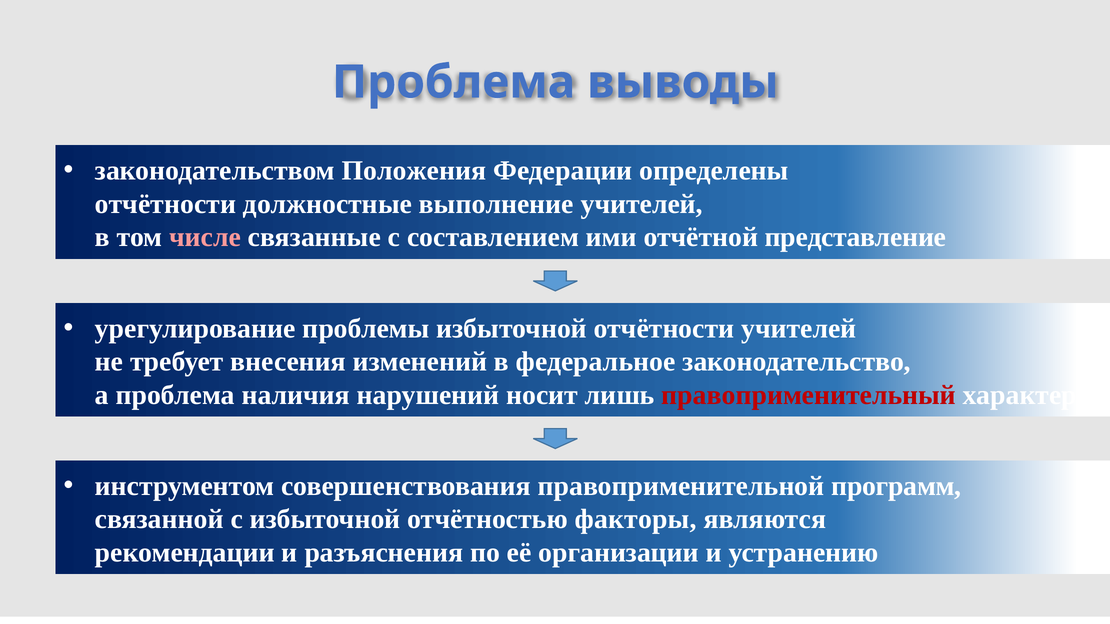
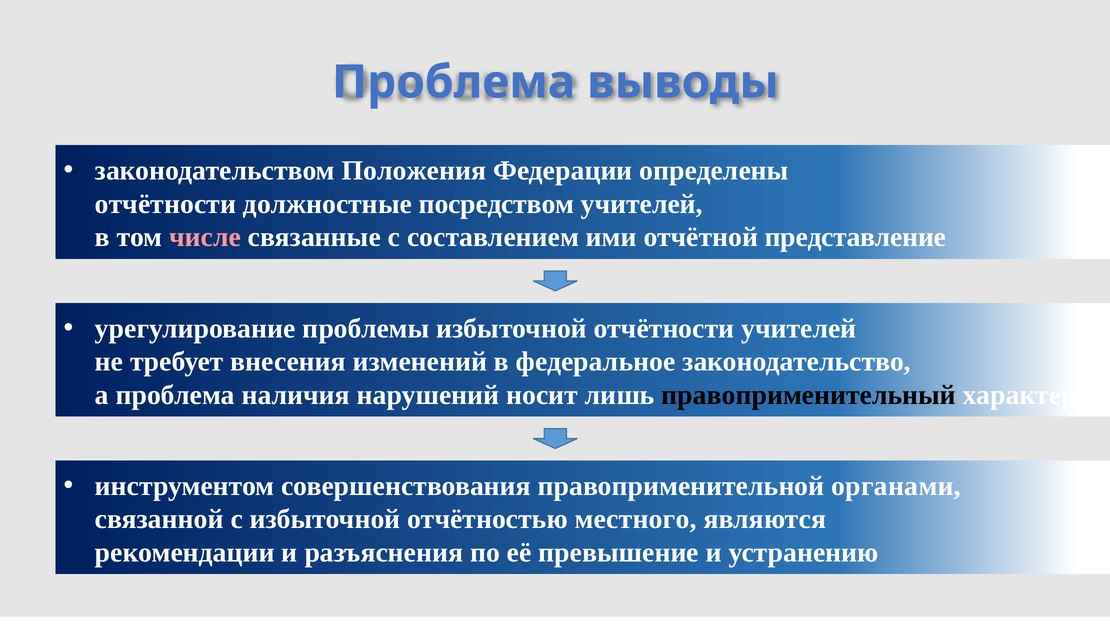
выполнение: выполнение -> посредством (496, 204)
правоприменительный colour: red -> black (809, 395)
программ: программ -> органами (896, 486)
факторы: факторы -> местного (636, 520)
организации: организации -> превышение (619, 553)
